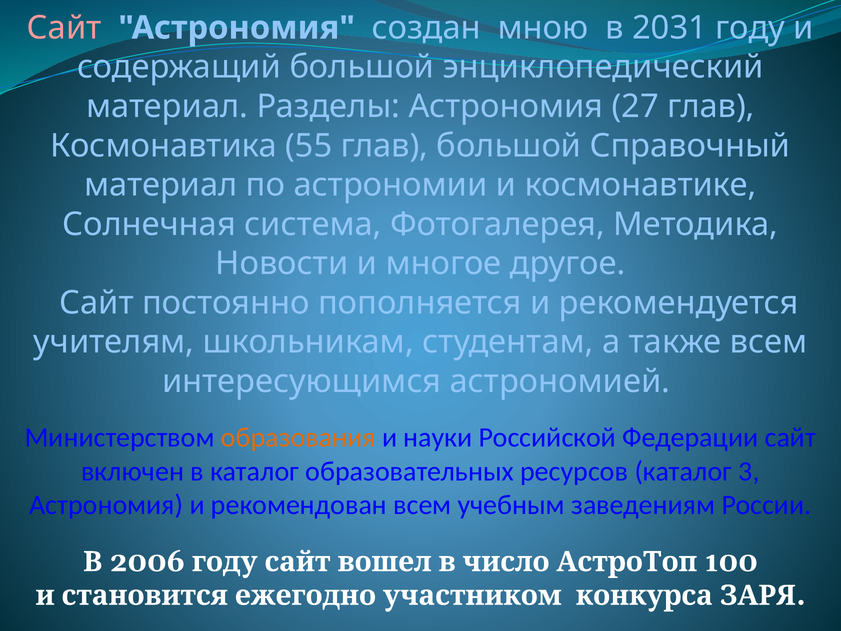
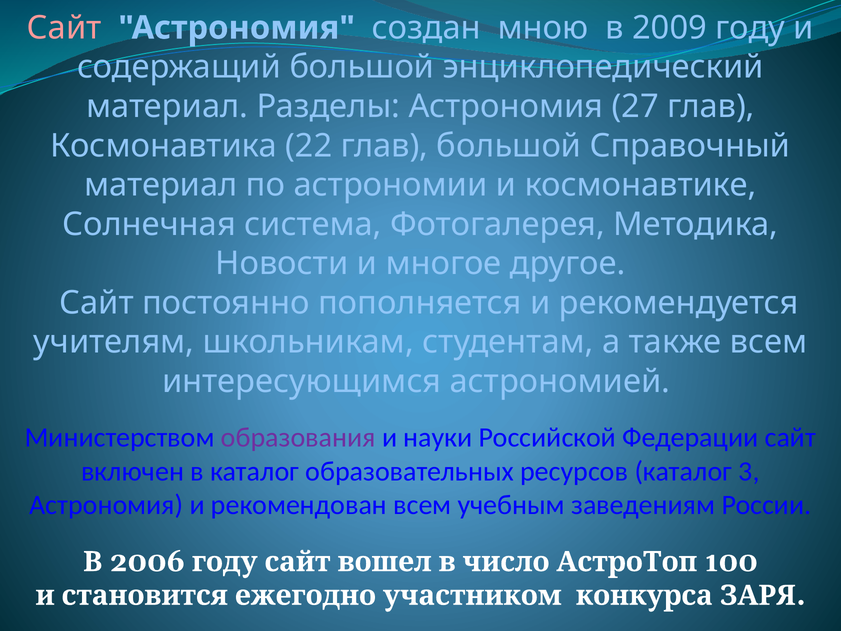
2031: 2031 -> 2009 (670, 28)
55: 55 -> 22 (309, 146)
образования colour: orange -> purple (298, 437)
